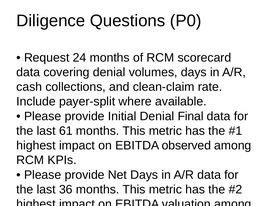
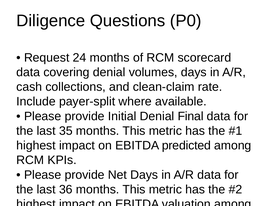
61: 61 -> 35 (66, 131)
observed: observed -> predicted (186, 145)
